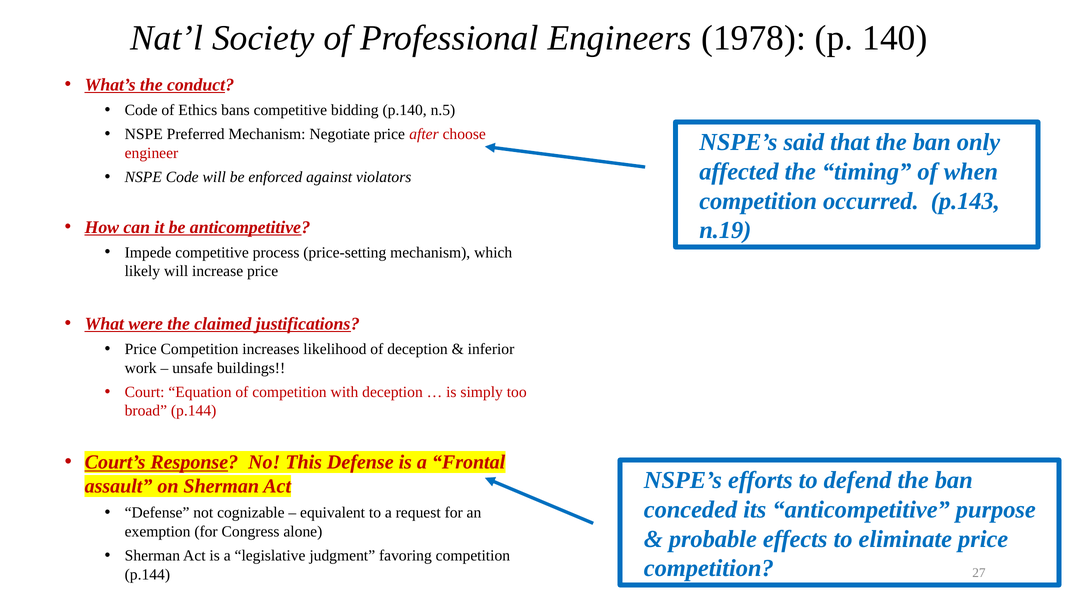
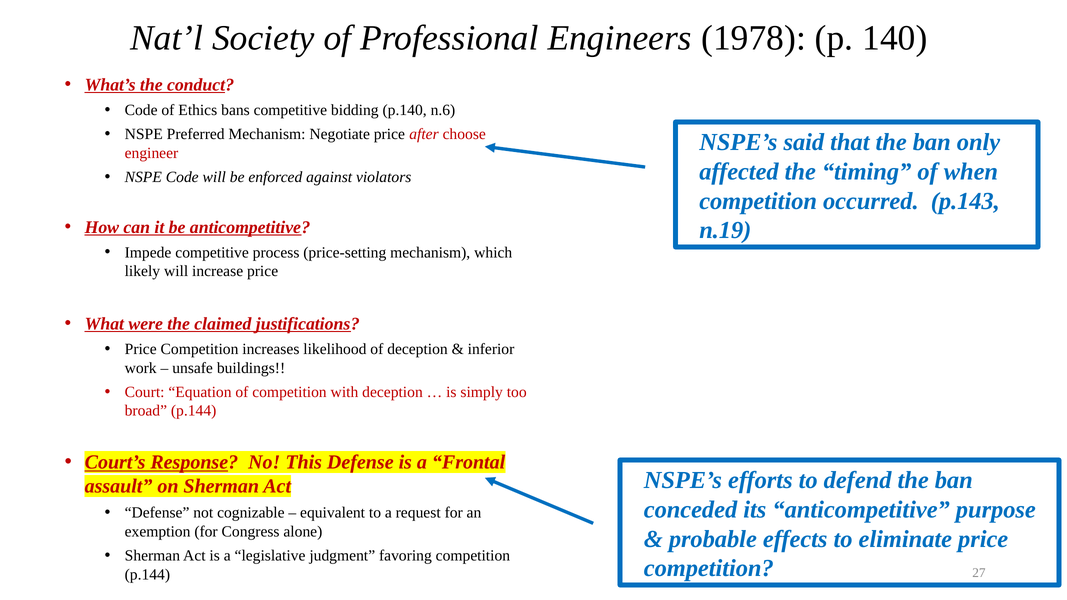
n.5: n.5 -> n.6 (443, 110)
